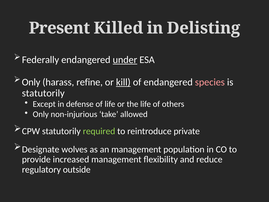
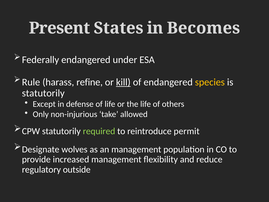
Killed: Killed -> States (118, 28)
Delisting: Delisting -> Becomes (203, 28)
under underline: present -> none (125, 60)
Only: Only -> Rule (31, 82)
species colour: pink -> yellow (210, 82)
private: private -> permit (187, 131)
